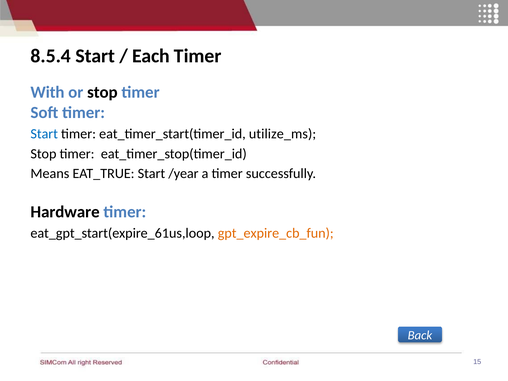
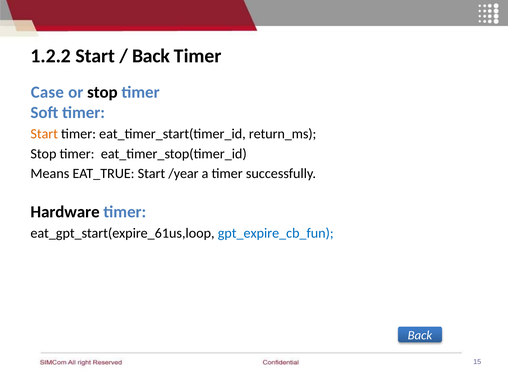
8.5.4: 8.5.4 -> 1.2.2 (51, 56)
Each: Each -> Back (151, 56)
With: With -> Case (47, 92)
Start colour: blue -> orange (44, 134)
utilize_ms: utilize_ms -> return_ms (283, 134)
gpt_expire_cb_fun colour: orange -> blue (276, 233)
